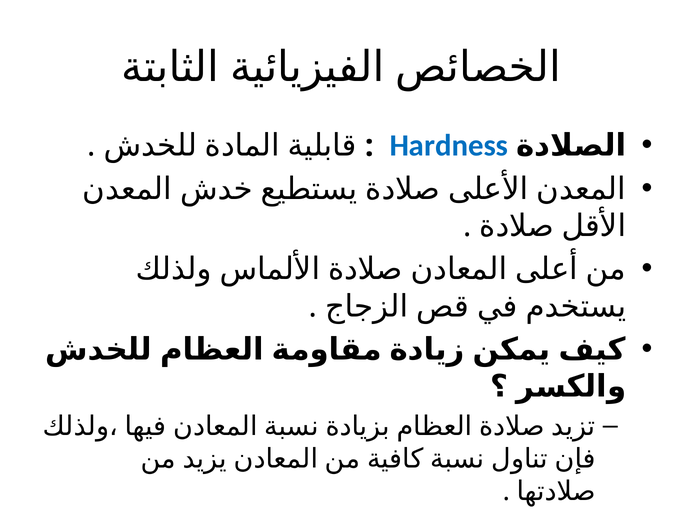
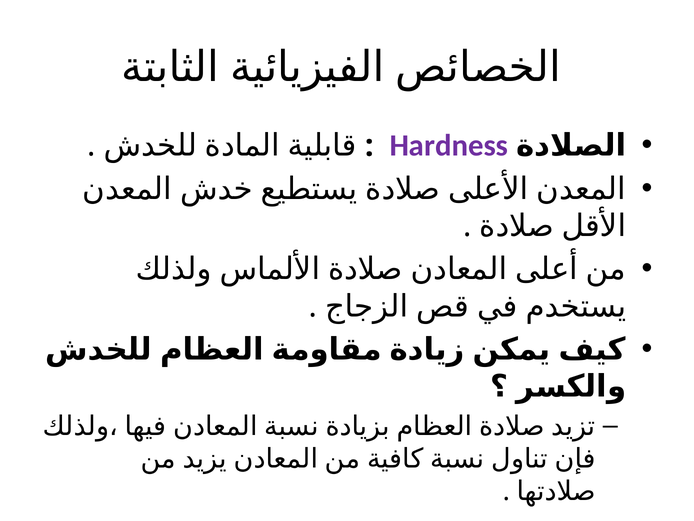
Hardness colour: blue -> purple (449, 146)
